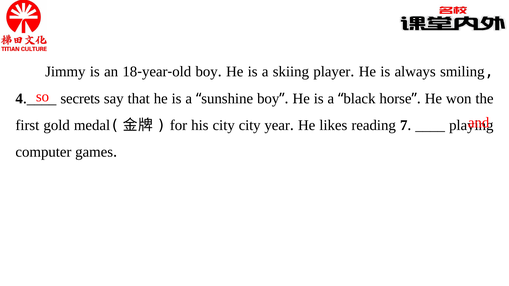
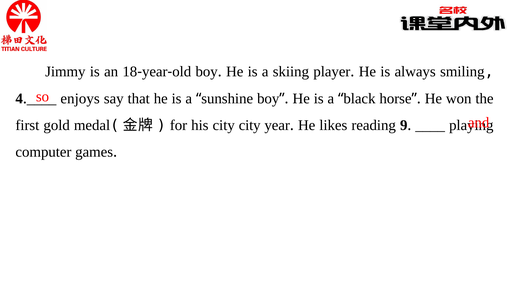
secrets: secrets -> enjoys (80, 99)
7: 7 -> 9 (404, 125)
